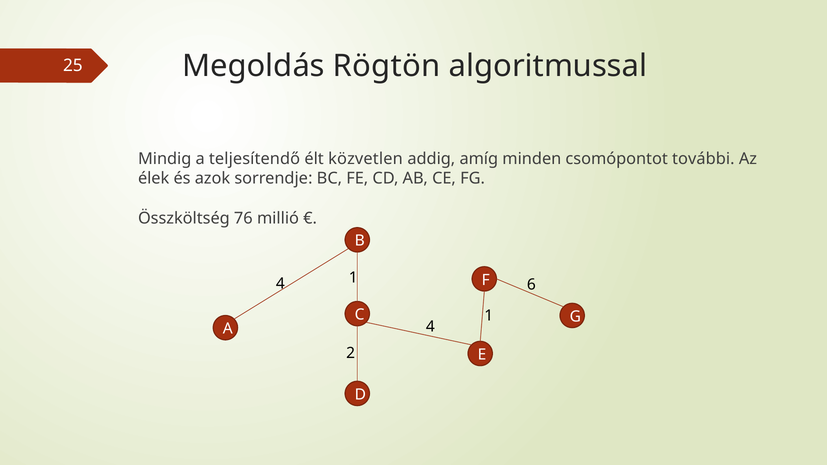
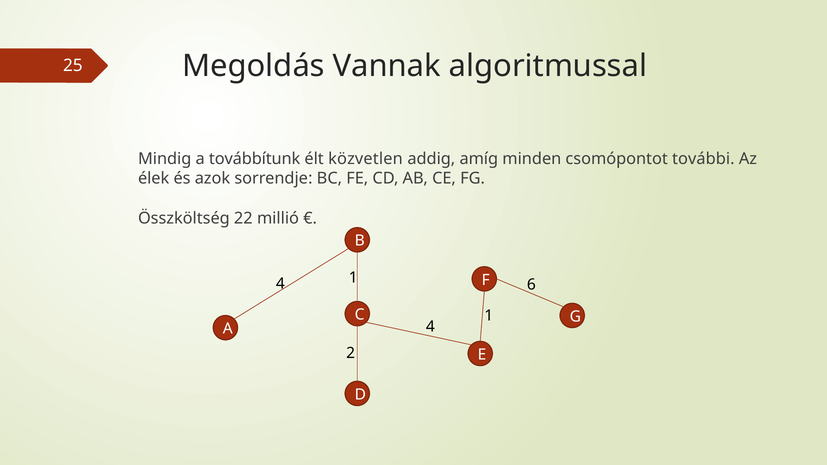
Rögtön: Rögtön -> Vannak (387, 66)
teljesítendő: teljesítendő -> továbbítunk (255, 159)
76: 76 -> 22 (243, 219)
